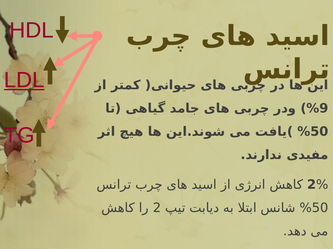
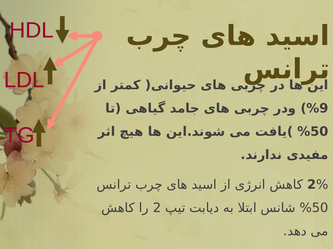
LDL underline: present -> none (24, 80)
